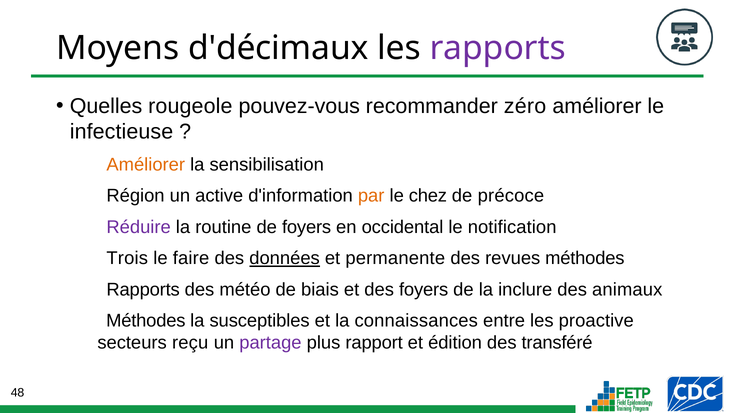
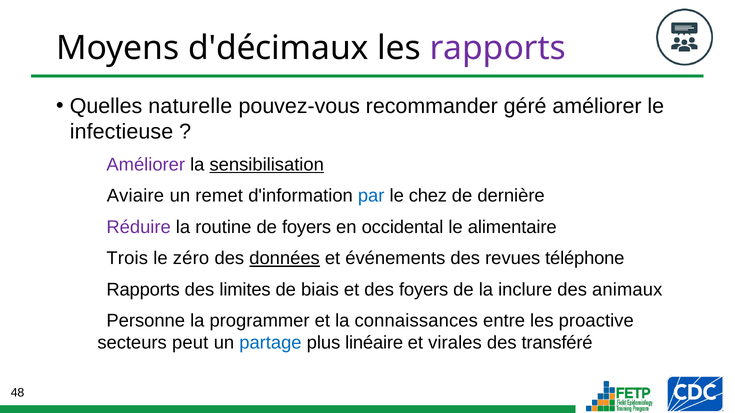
rougeole: rougeole -> naturelle (190, 106)
zéro: zéro -> géré (525, 106)
Améliorer colour: orange -> purple (146, 165)
sensibilisation underline: none -> present (267, 165)
Région: Région -> Aviaire (135, 196)
active: active -> remet (219, 196)
par colour: orange -> blue (371, 196)
précoce: précoce -> dernière (511, 196)
notification: notification -> alimentaire (512, 227)
faire: faire -> zéro (191, 259)
permanente: permanente -> événements (395, 259)
revues méthodes: méthodes -> téléphone (585, 259)
météo: météo -> limites (245, 290)
Méthodes: Méthodes -> Personne (146, 321)
susceptibles: susceptibles -> programmer (260, 321)
reçu: reçu -> peut (190, 343)
partage colour: purple -> blue (270, 343)
rapport: rapport -> linéaire (374, 343)
édition: édition -> virales (455, 343)
